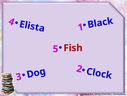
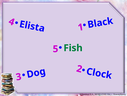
Fish colour: red -> green (73, 48)
